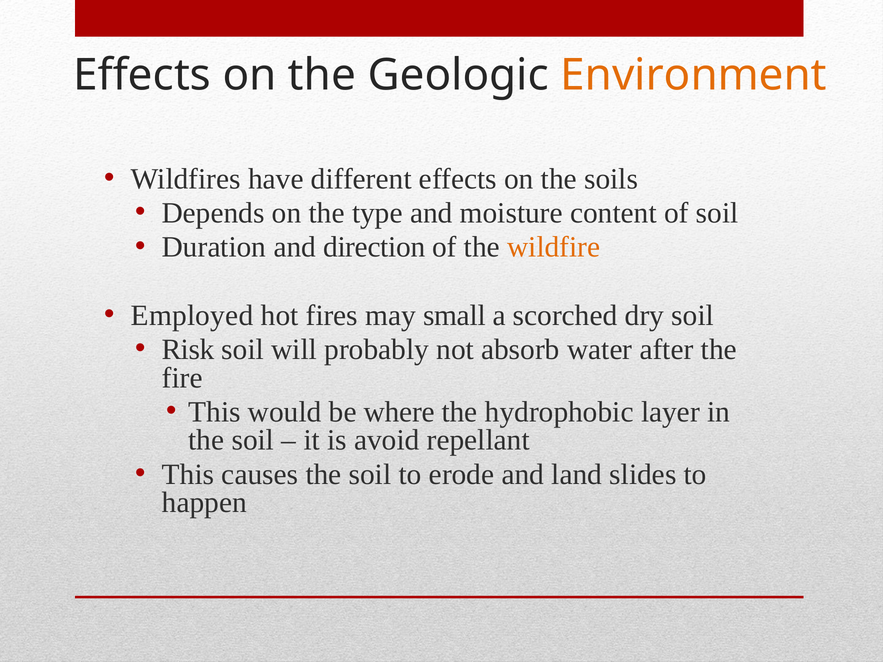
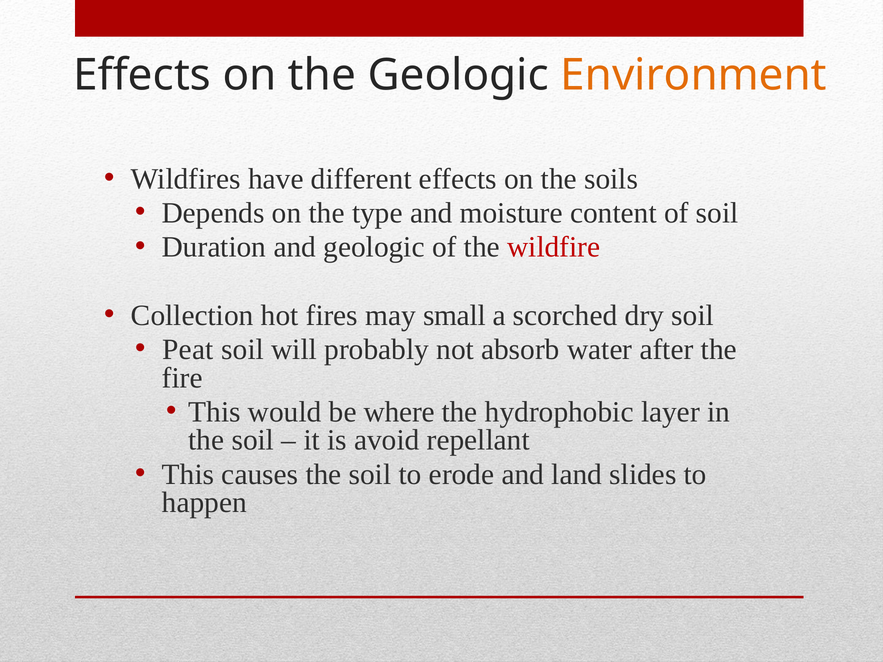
and direction: direction -> geologic (374, 247)
wildfire colour: orange -> red (554, 247)
Employed: Employed -> Collection (192, 316)
Risk: Risk -> Peat (188, 350)
